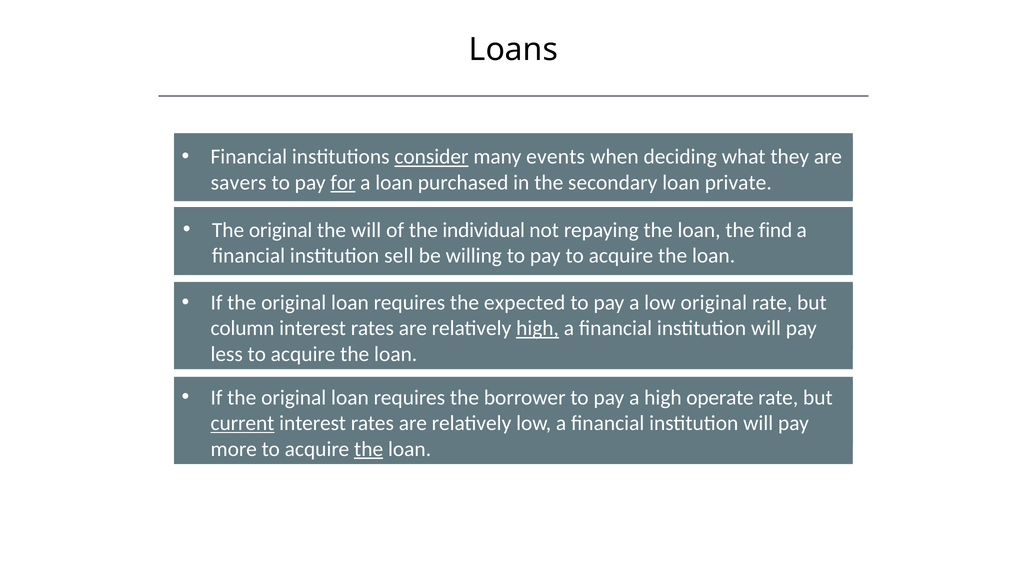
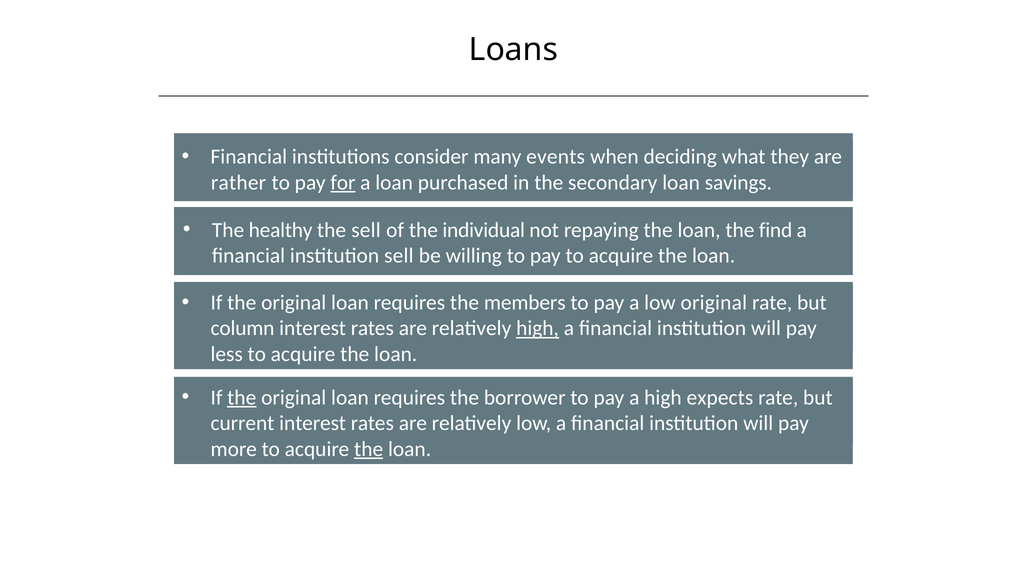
consider underline: present -> none (431, 157)
savers: savers -> rather (239, 183)
private: private -> savings (738, 183)
original: original -> healthy (281, 230)
the will: will -> sell (366, 230)
expected: expected -> members (525, 303)
the underline: none -> present (242, 397)
operate: operate -> expects (720, 397)
current underline: present -> none (242, 423)
